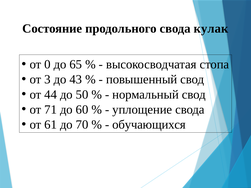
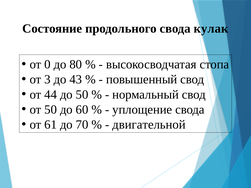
65: 65 -> 80 (76, 64)
от 71: 71 -> 50 (51, 110)
обучающихся: обучающихся -> двигательной (149, 125)
